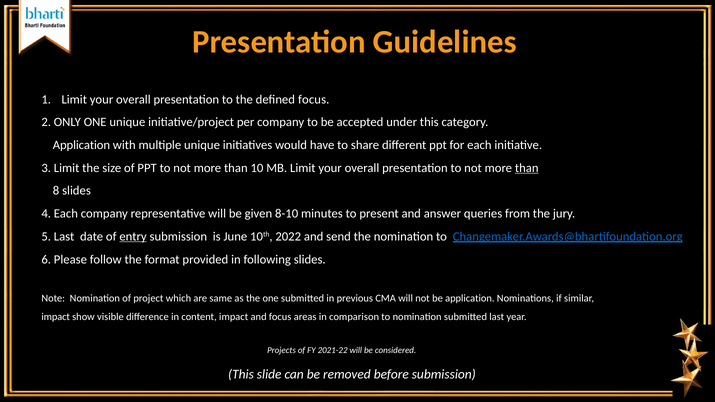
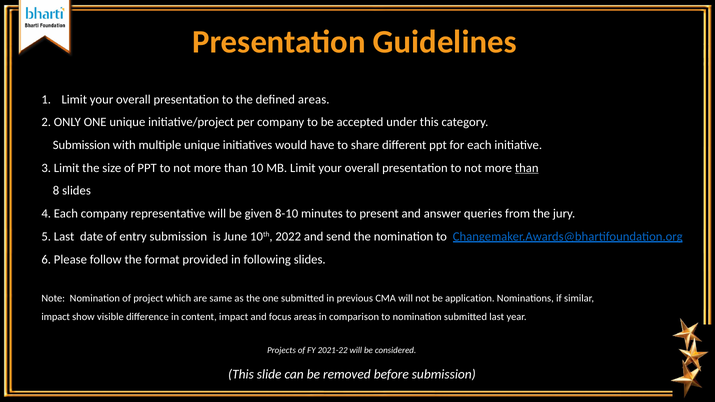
defined focus: focus -> areas (314, 100)
Application: Application -> Submission (81, 145)
entry underline: present -> none (133, 236)
